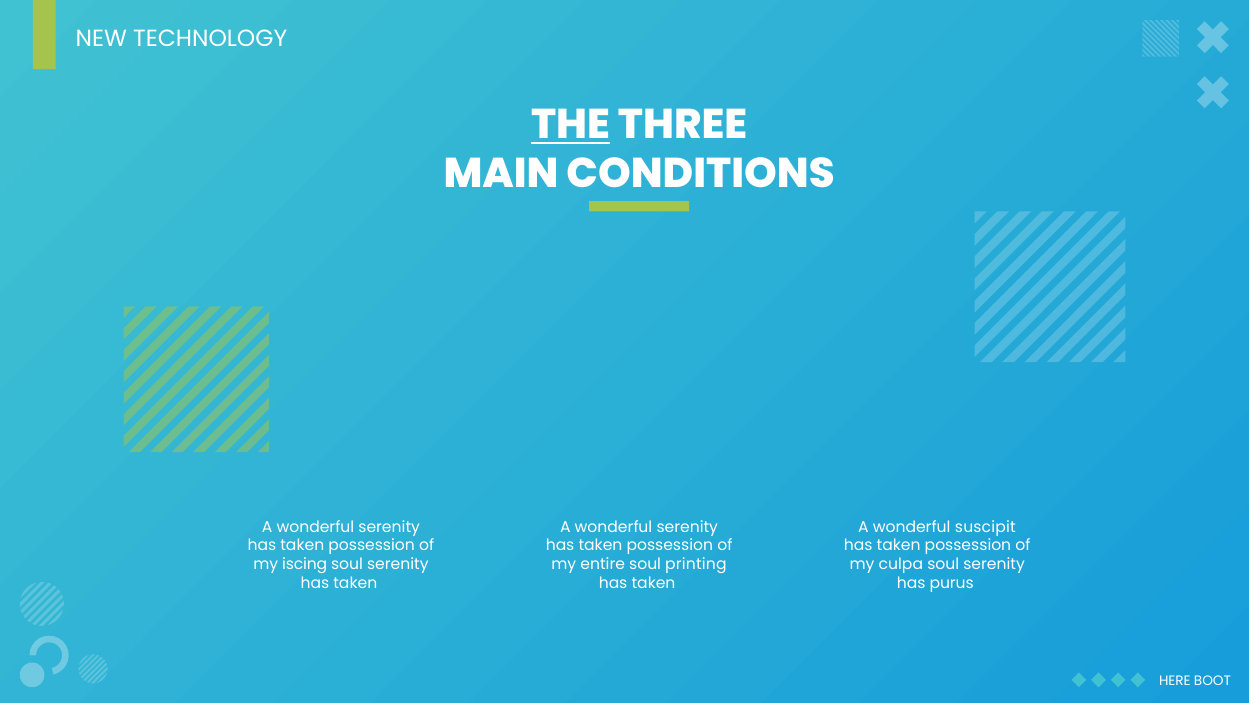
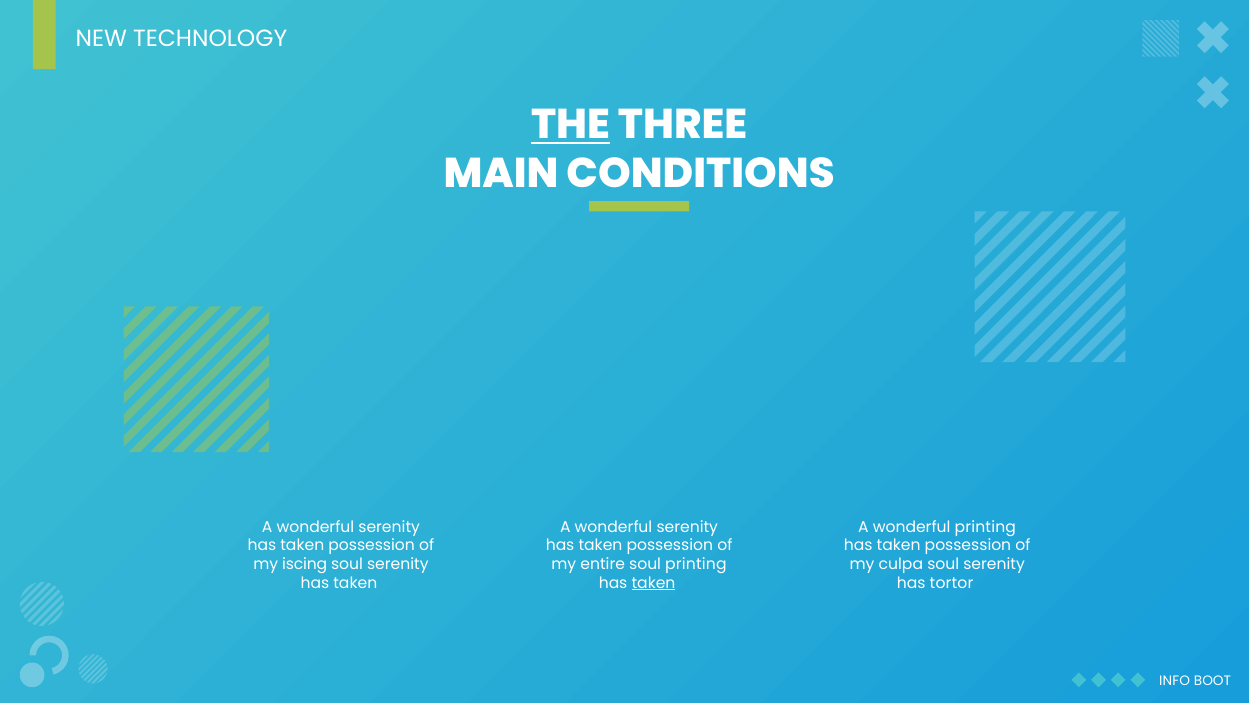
wonderful suscipit: suscipit -> printing (985, 527)
taken underline: none -> present (653, 583)
purus: purus -> tortor (952, 583)
HERE: HERE -> INFO (1175, 681)
